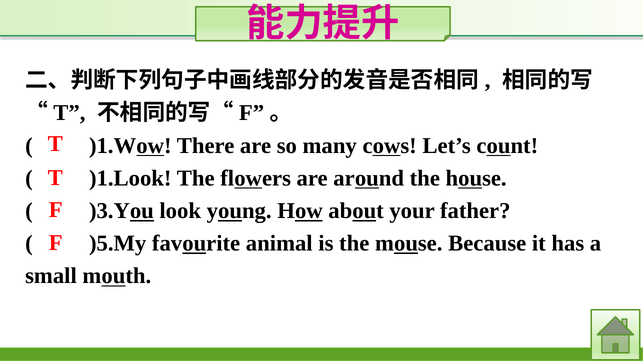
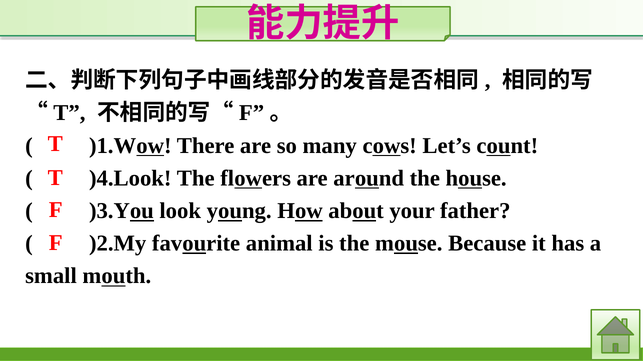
)1.Look: )1.Look -> )4.Look (130, 178)
)5.My: )5.My -> )2.My (118, 244)
